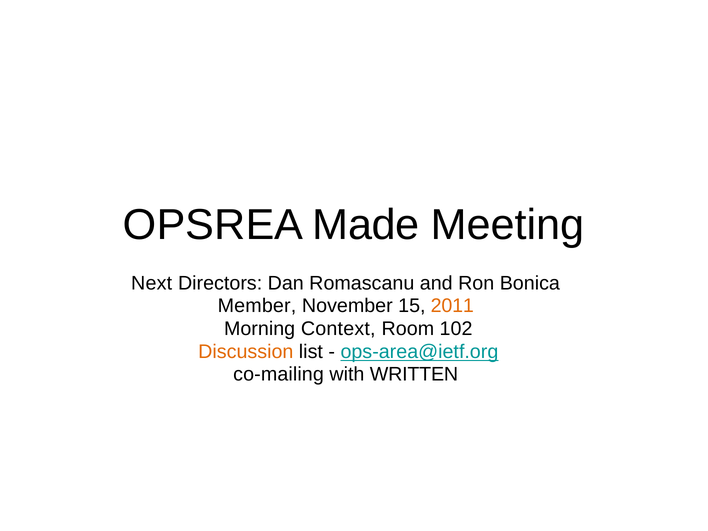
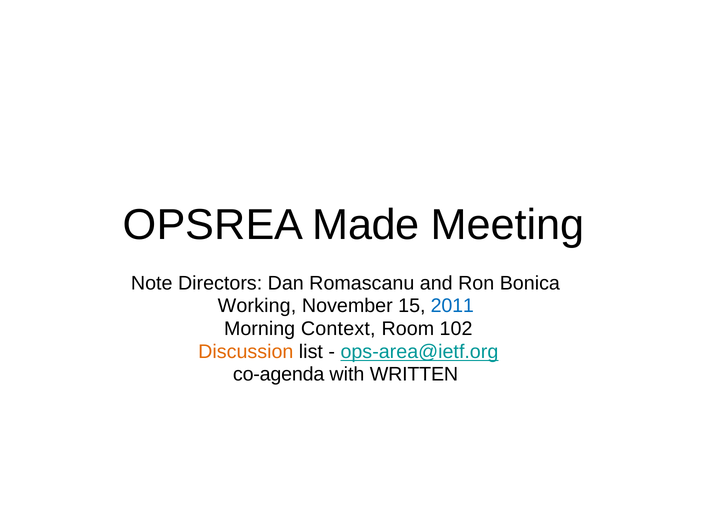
Next: Next -> Note (152, 283)
Member: Member -> Working (257, 306)
2011 colour: orange -> blue (452, 306)
co-mailing: co-mailing -> co-agenda (279, 374)
